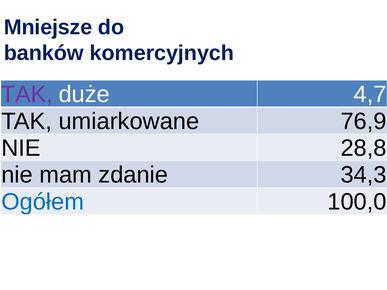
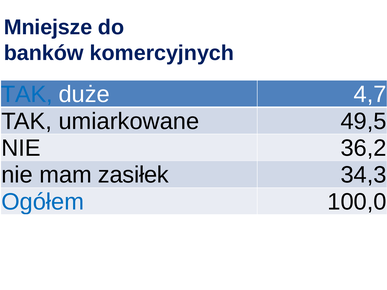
TAK colour: purple -> blue (27, 94)
76,9: 76,9 -> 49,5 (364, 121)
28,8: 28,8 -> 36,2 (364, 148)
zdanie: zdanie -> zasiłek (133, 175)
